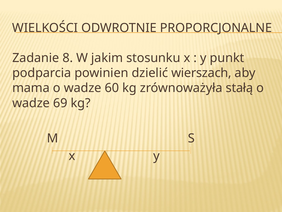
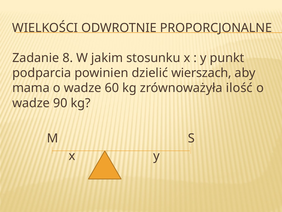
stałą: stałą -> ilość (239, 88)
69: 69 -> 90 (60, 103)
